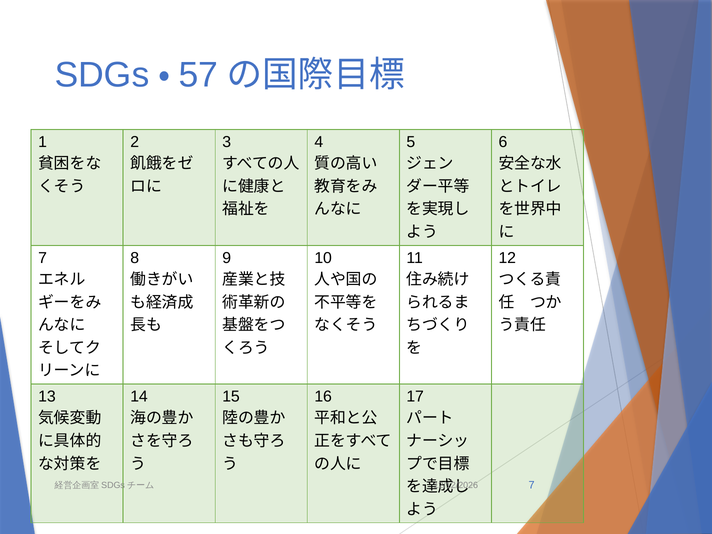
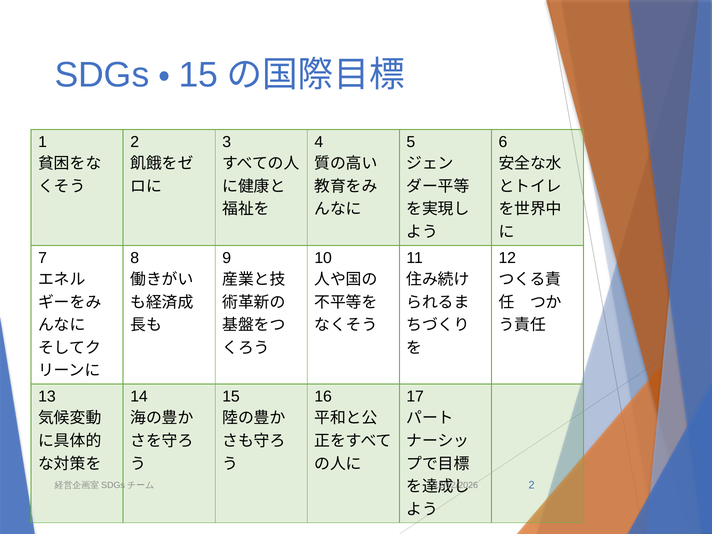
57: 57 -> 15 (198, 75)
7: 7 -> 2 (532, 485)
